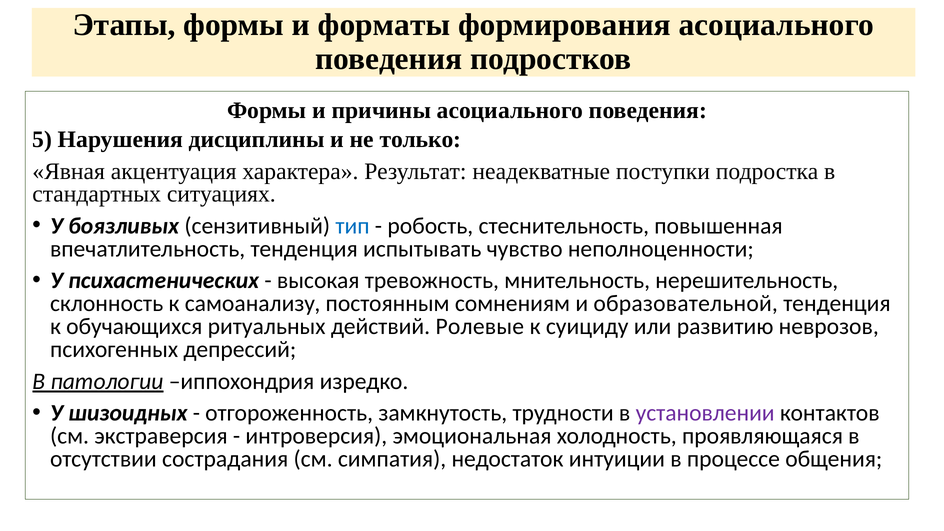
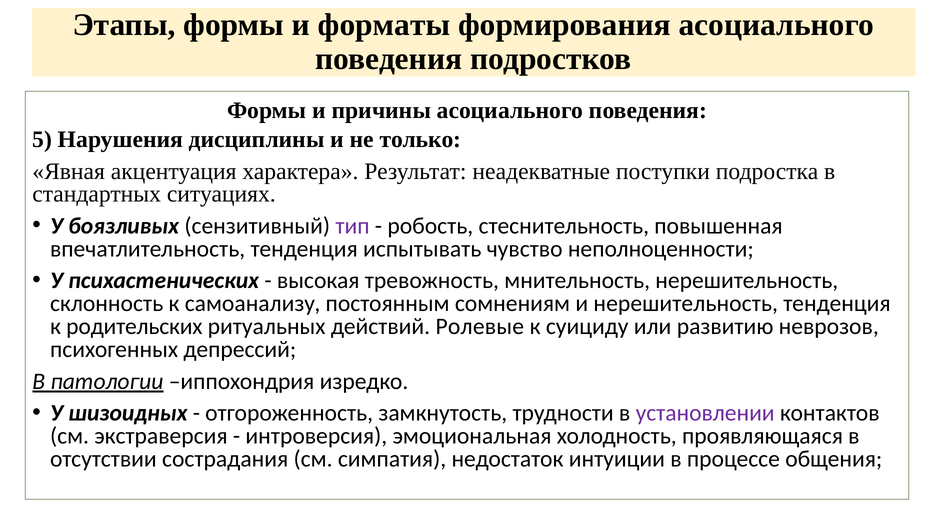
тип colour: blue -> purple (352, 226)
и образовательной: образовательной -> нерешительность (686, 304)
обучающихся: обучающихся -> родительских (134, 327)
